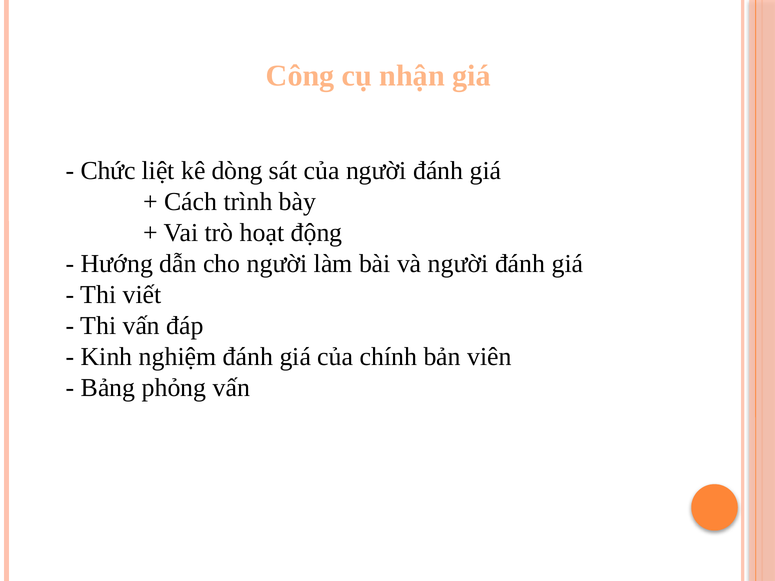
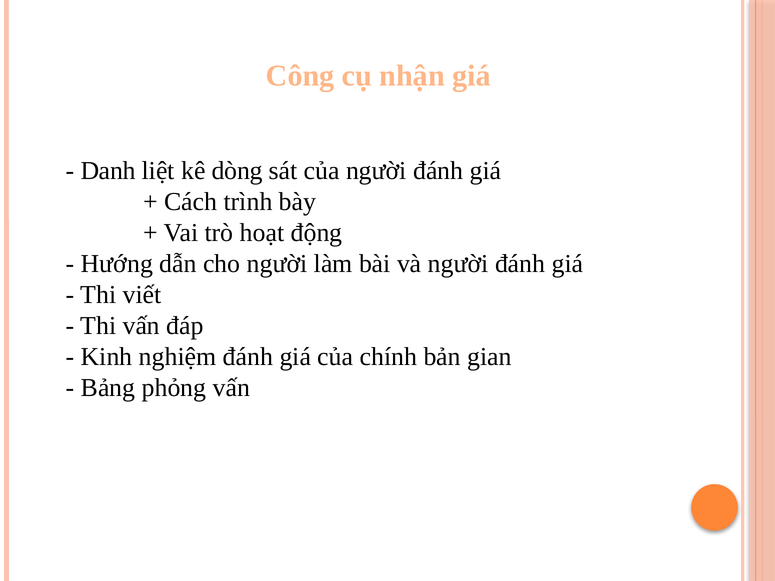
Chức: Chức -> Danh (108, 171)
viên: viên -> gian (490, 357)
